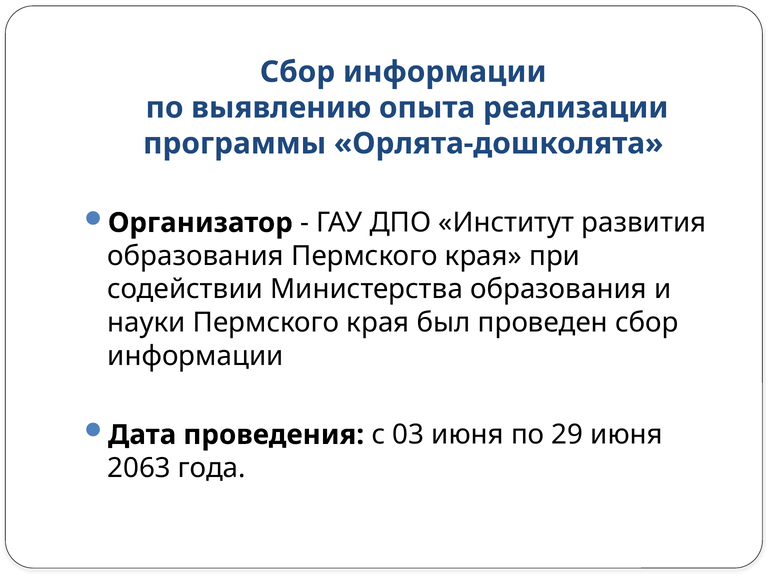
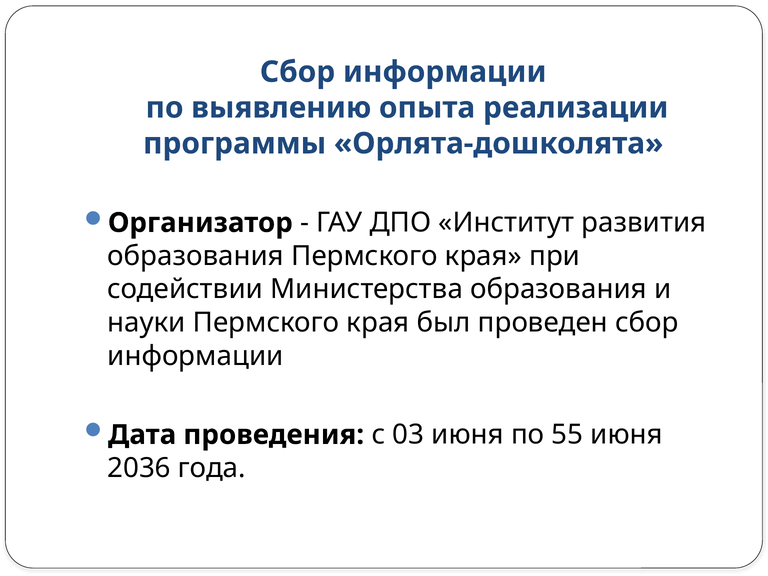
29: 29 -> 55 (567, 435)
2063: 2063 -> 2036 (139, 468)
